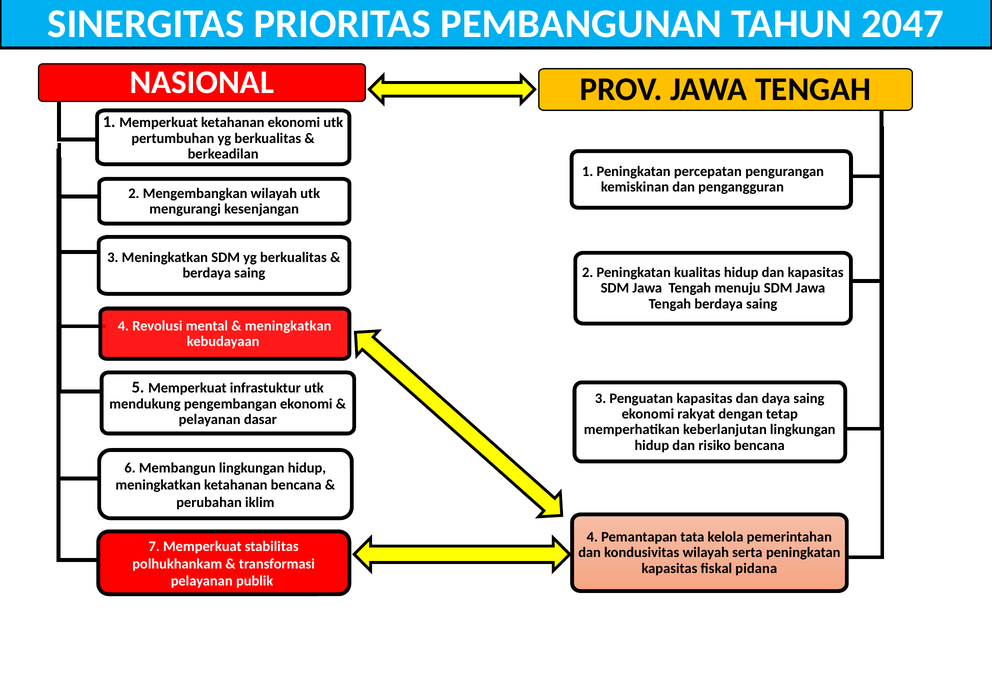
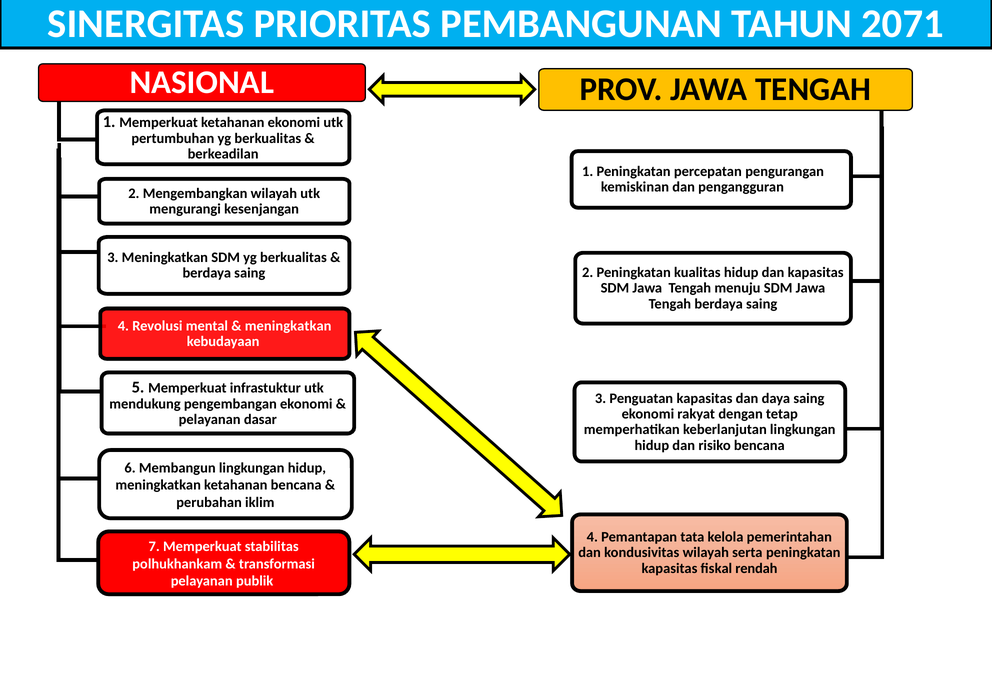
2047: 2047 -> 2071 (903, 24)
pidana: pidana -> rendah (756, 568)
